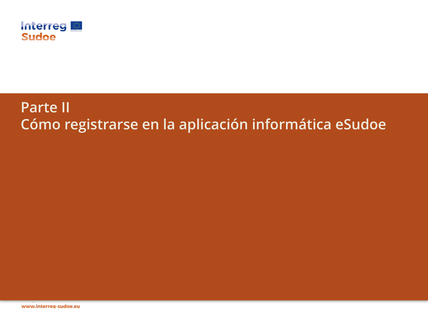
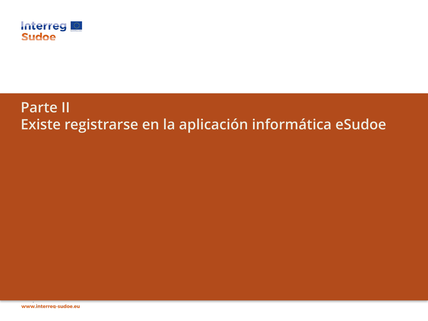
Cómo: Cómo -> Existe (41, 125)
